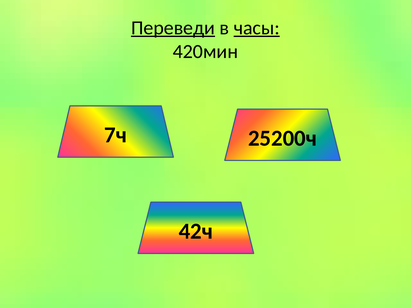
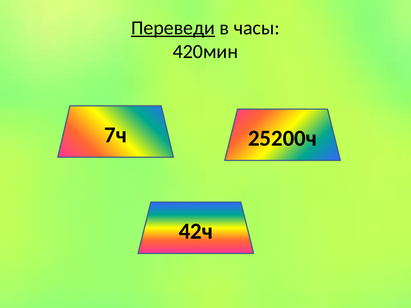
часы underline: present -> none (257, 28)
